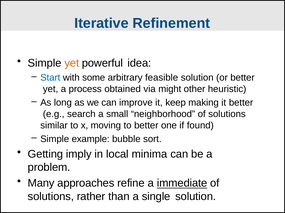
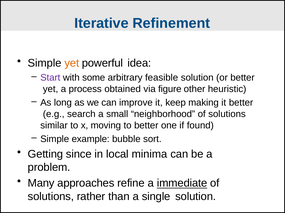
Start colour: blue -> purple (50, 78)
might: might -> figure (170, 89)
imply: imply -> since (79, 155)
